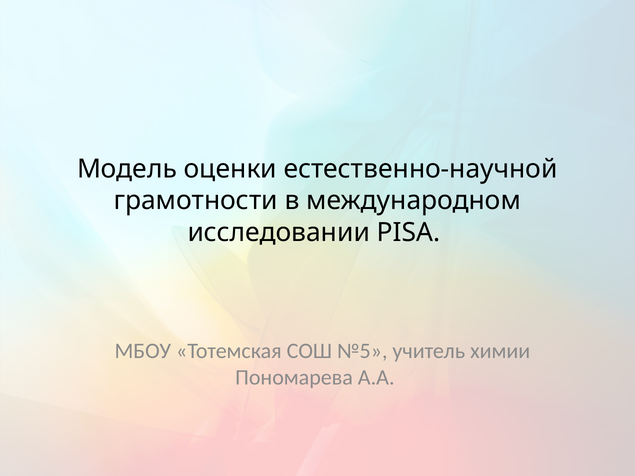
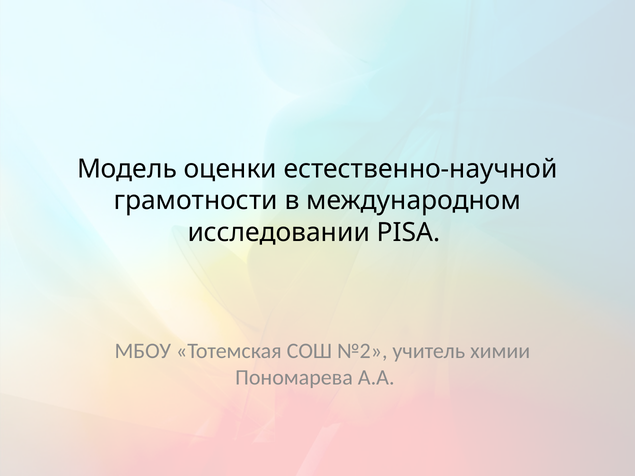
№5: №5 -> №2 (362, 351)
